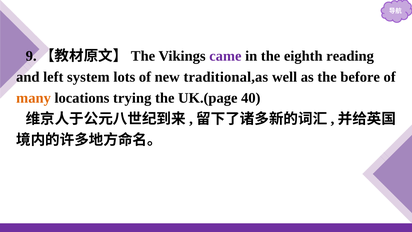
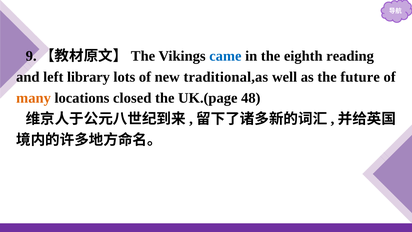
came colour: purple -> blue (225, 56)
system: system -> library (88, 77)
before: before -> future (360, 77)
trying: trying -> closed (132, 98)
40: 40 -> 48 (251, 98)
